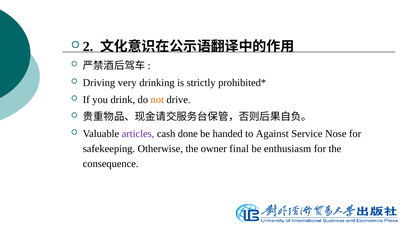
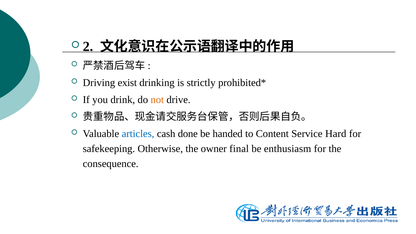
very: very -> exist (127, 83)
articles colour: purple -> blue (138, 134)
Against: Against -> Content (272, 134)
Nose: Nose -> Hard (336, 134)
